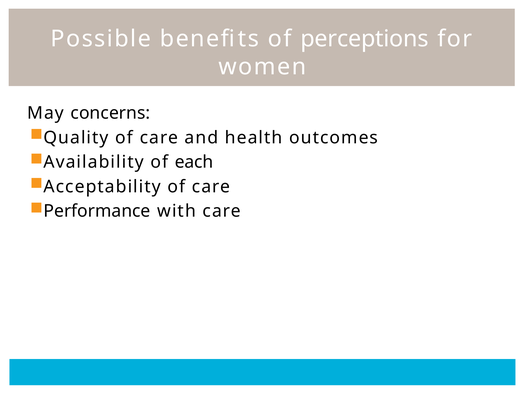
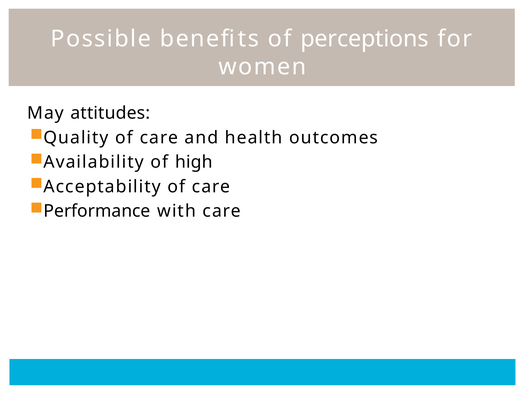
concerns: concerns -> attitudes (110, 113)
each: each -> high (194, 162)
